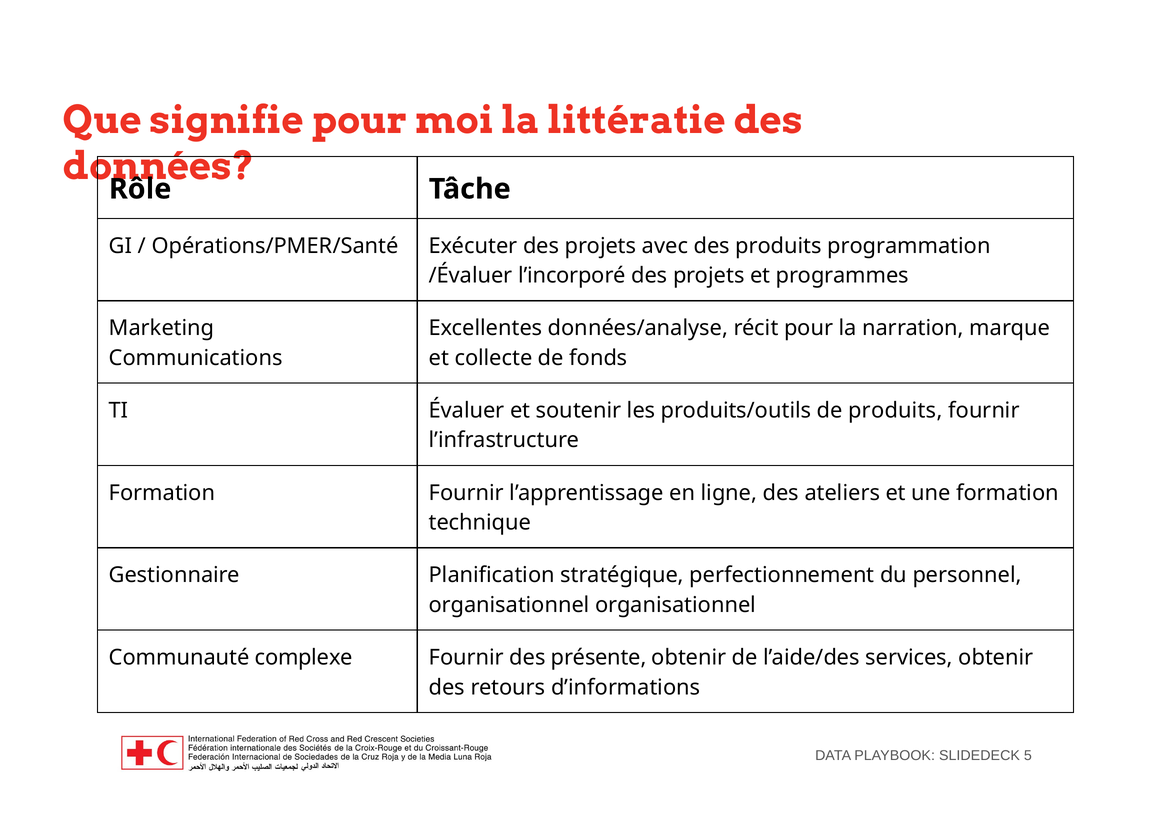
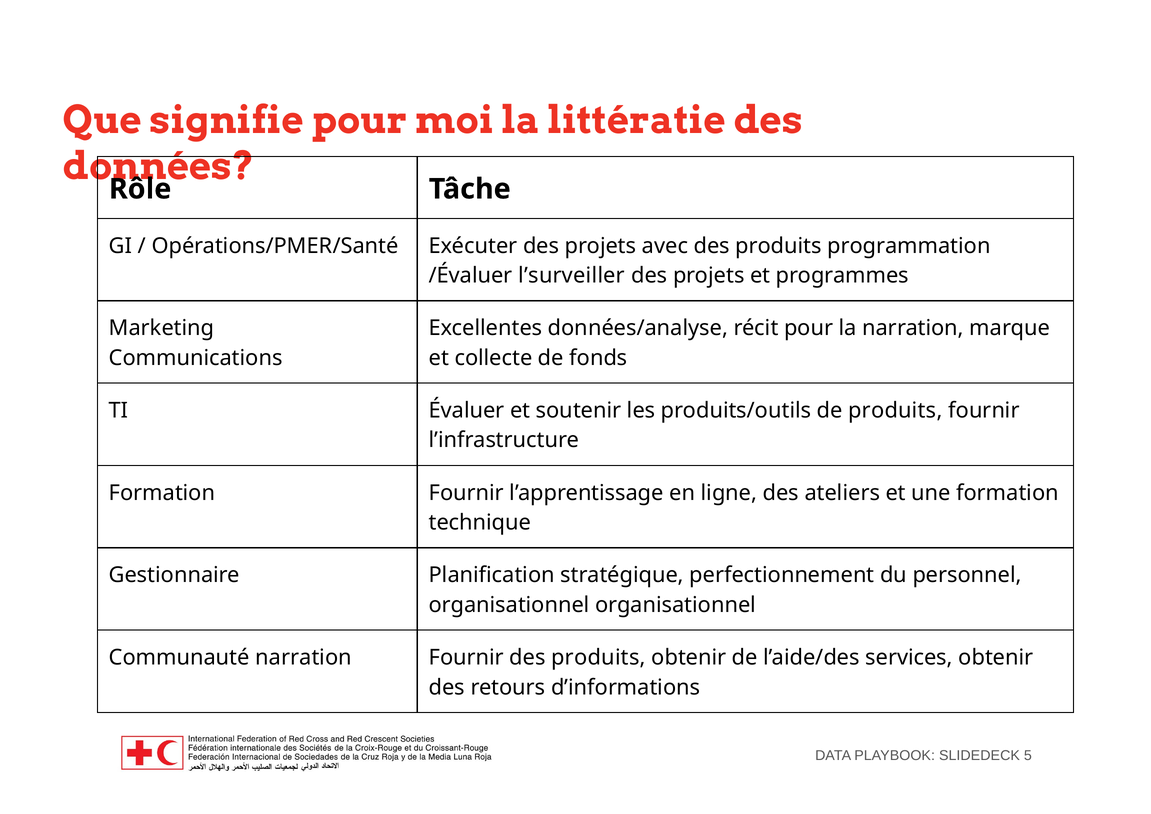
l’incorporé: l’incorporé -> l’surveiller (572, 276)
Communauté complexe: complexe -> narration (304, 658)
Fournir des présente: présente -> produits (598, 658)
